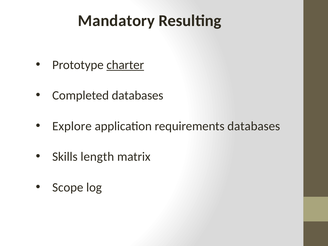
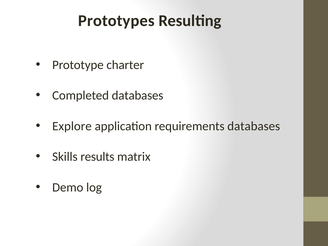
Mandatory: Mandatory -> Prototypes (116, 21)
charter underline: present -> none (125, 65)
length: length -> results (97, 157)
Scope: Scope -> Demo (68, 187)
